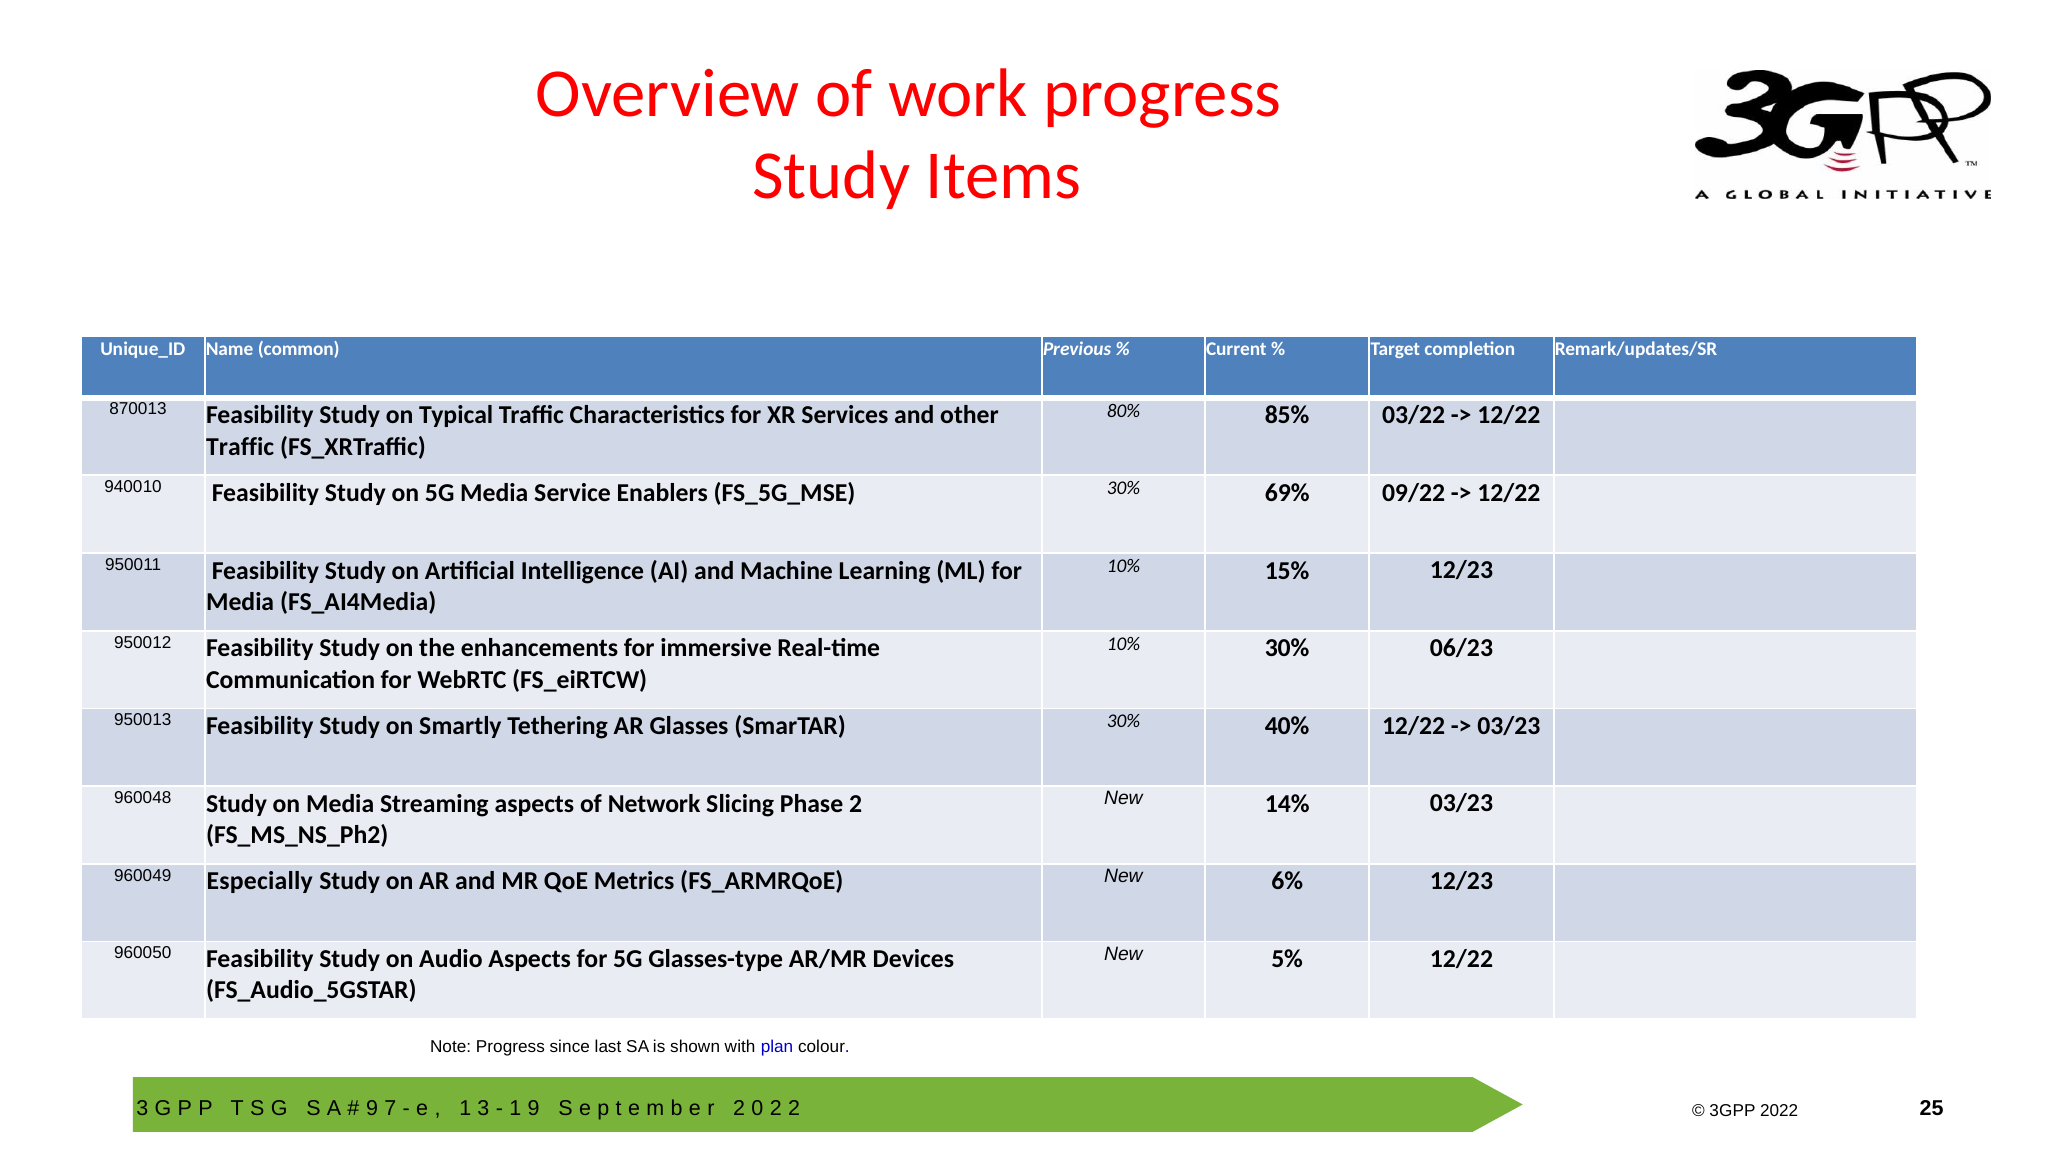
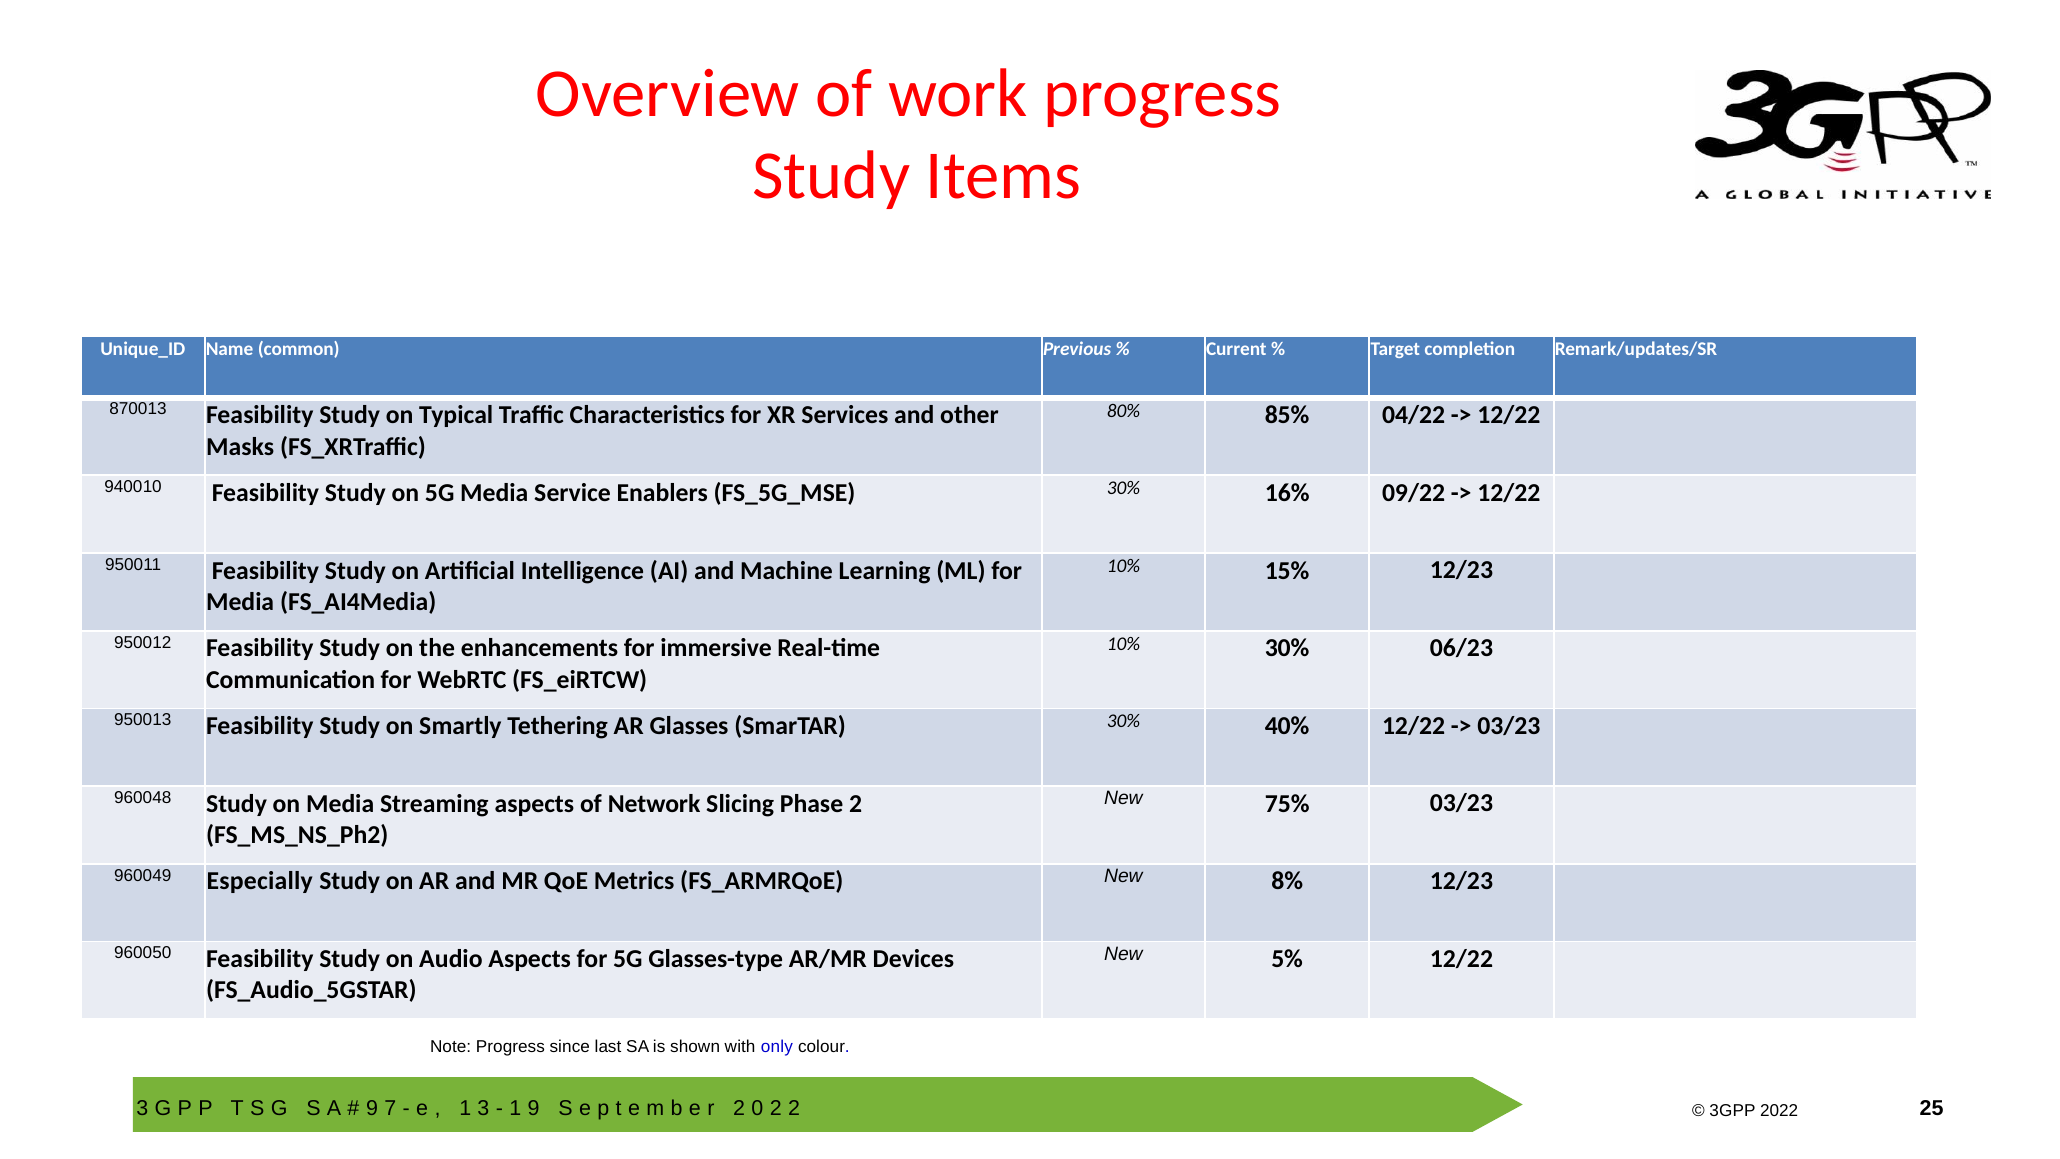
03/22: 03/22 -> 04/22 (1414, 415)
Traffic: Traffic -> Masks (240, 447)
69%: 69% -> 16% (1287, 493)
14%: 14% -> 75% (1287, 804)
6%: 6% -> 8% (1287, 881)
plan: plan -> only (777, 1047)
